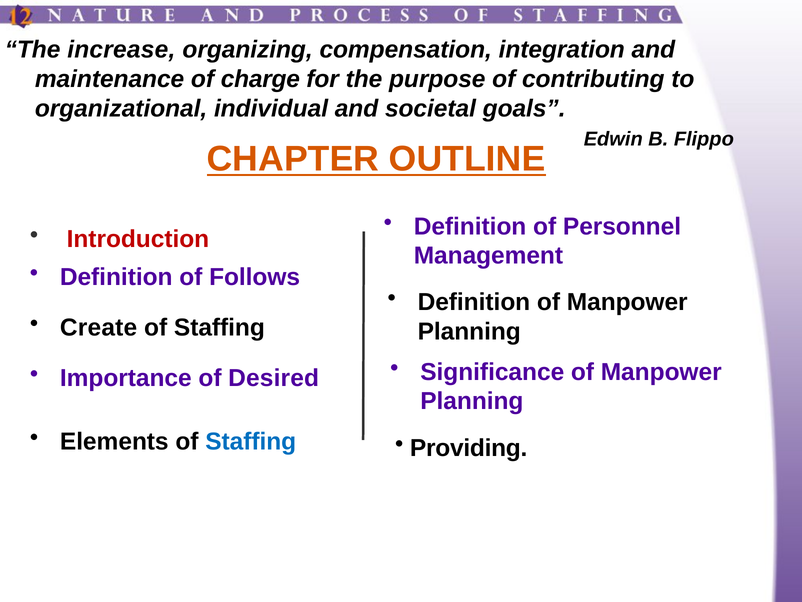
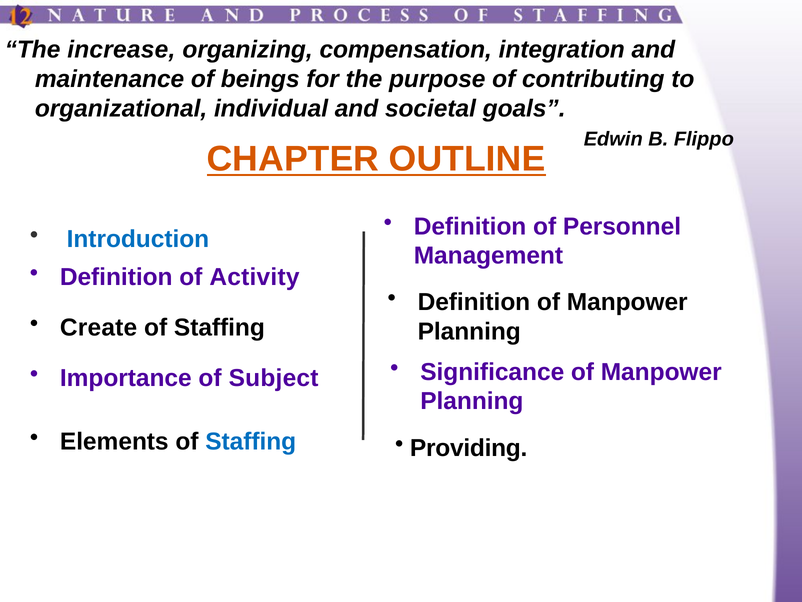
charge: charge -> beings (260, 79)
Introduction colour: red -> blue (138, 239)
Follows: Follows -> Activity (254, 277)
Desired: Desired -> Subject (274, 378)
